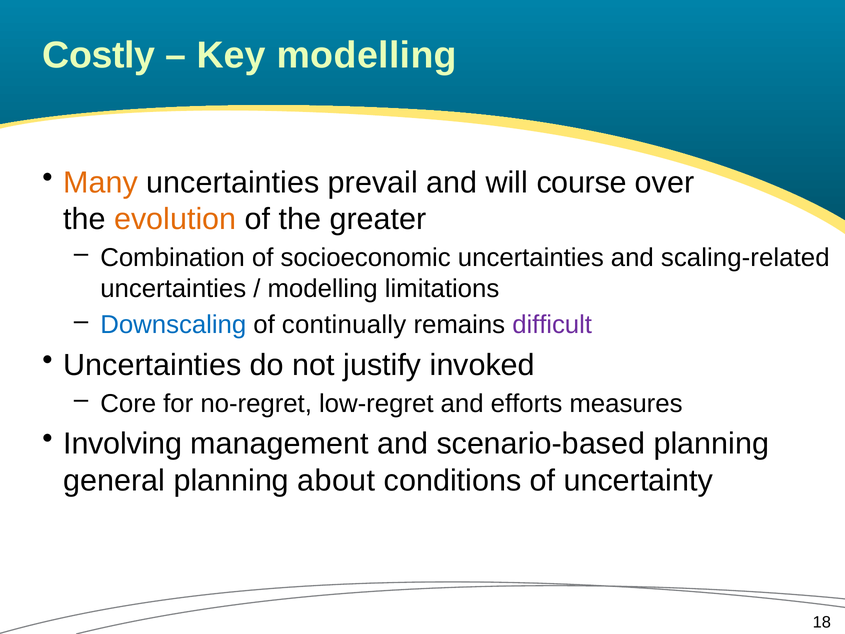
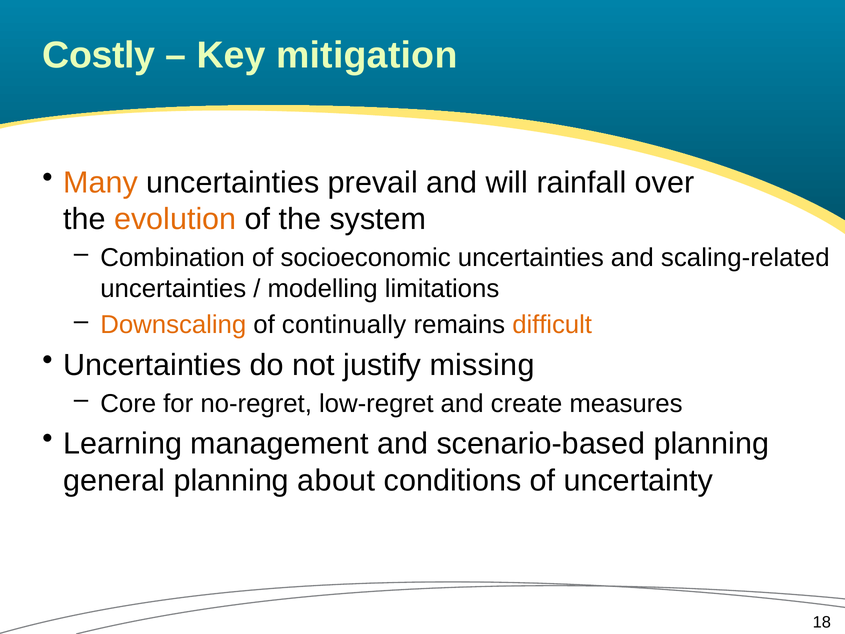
Key modelling: modelling -> mitigation (367, 55)
course: course -> rainfall (581, 182)
greater: greater -> system (378, 219)
Downscaling colour: blue -> orange (173, 325)
difficult colour: purple -> orange (552, 325)
invoked: invoked -> missing (482, 365)
efforts: efforts -> create (527, 404)
Involving: Involving -> Learning (123, 444)
